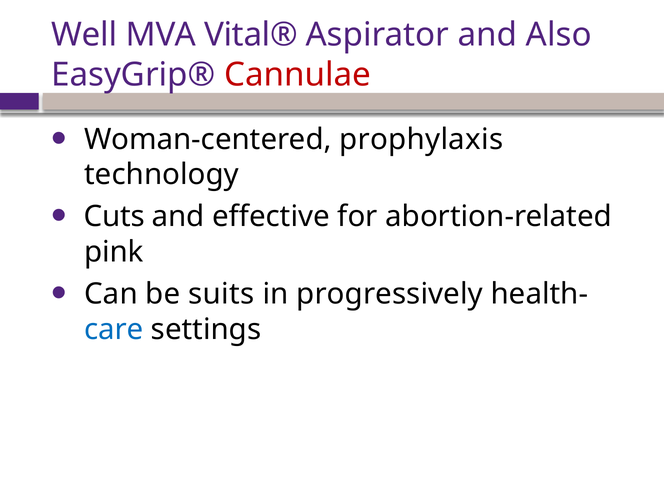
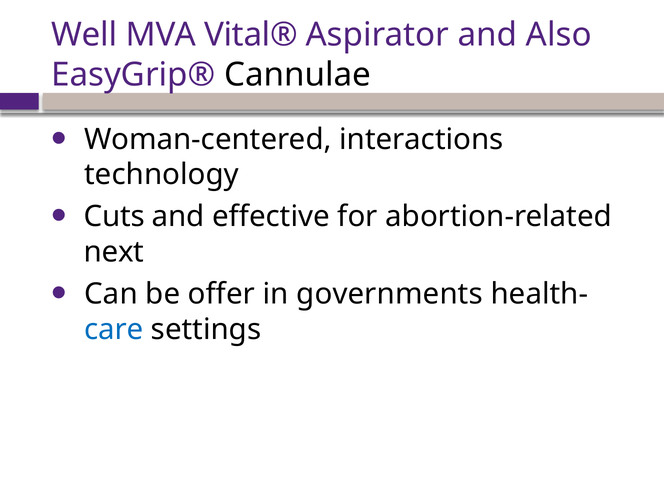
Cannulae colour: red -> black (298, 75)
prophylaxis: prophylaxis -> interactions (421, 139)
pink: pink -> next (114, 252)
suits: suits -> offer (221, 294)
progressively: progressively -> governments (390, 294)
